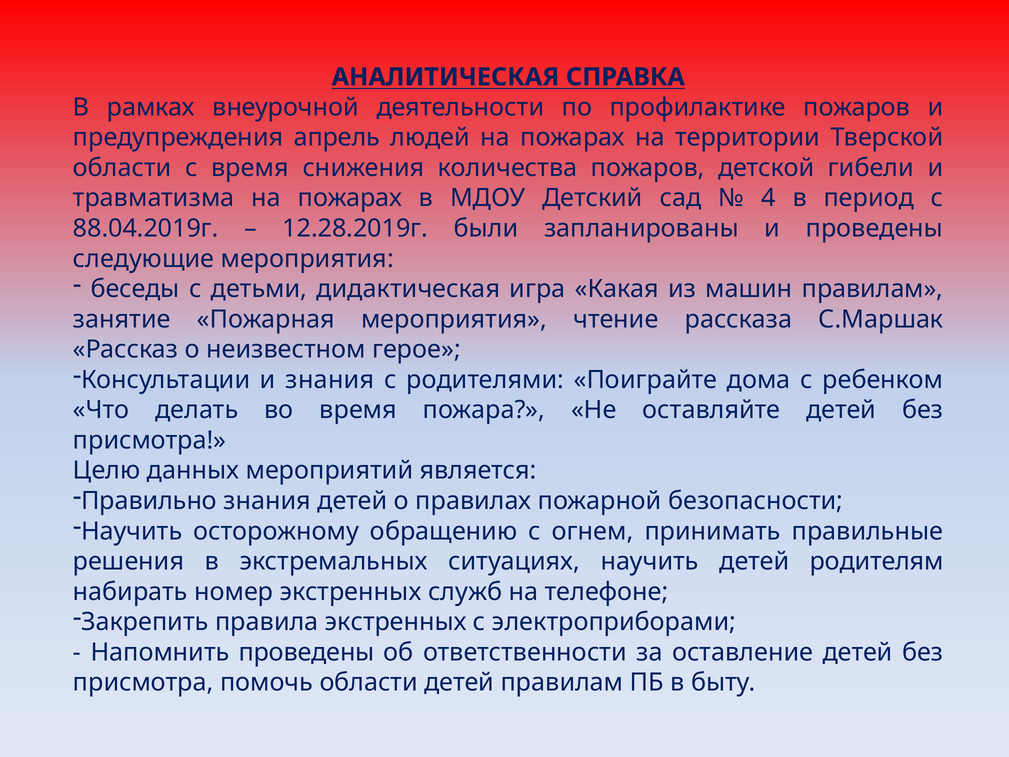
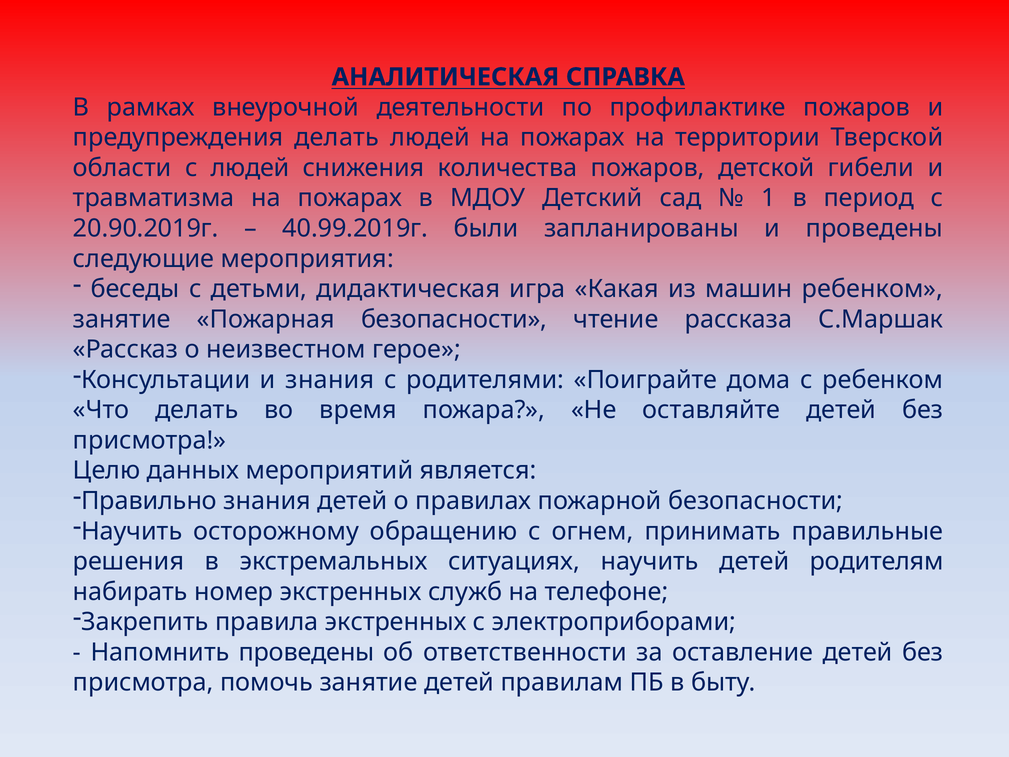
предупреждения апрель: апрель -> делать (337, 138)
с время: время -> людей (250, 168)
4: 4 -> 1 (768, 198)
88.04.2019г: 88.04.2019г -> 20.90.2019г (146, 228)
12.28.2019г: 12.28.2019г -> 40.99.2019г (355, 228)
машин правилам: правилам -> ребенком (872, 289)
Пожарная мероприятия: мероприятия -> безопасности (454, 319)
помочь области: области -> занятие (369, 682)
